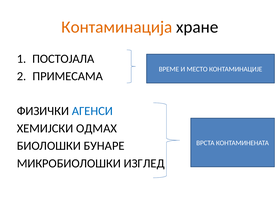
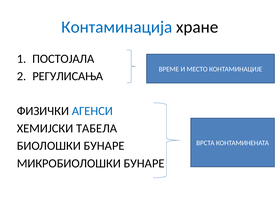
Контаминација colour: orange -> blue (117, 27)
ПРИМЕСАМА: ПРИМЕСАМА -> РЕГУЛИСАЊА (68, 76)
ОДМАХ: ОДМАХ -> ТАБЕЛА (97, 128)
МИКРОБИОЛОШКИ ИЗГЛЕД: ИЗГЛЕД -> БУНАРЕ (144, 163)
